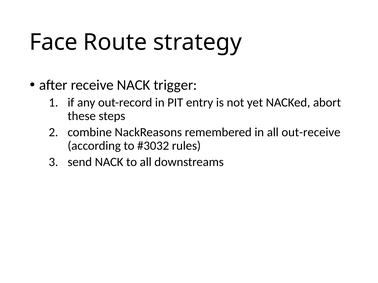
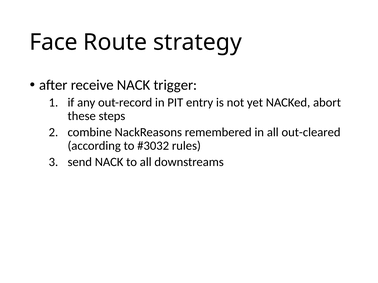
out-receive: out-receive -> out-cleared (311, 132)
